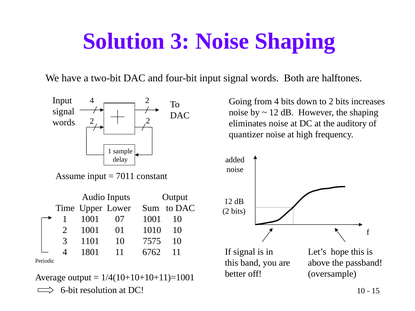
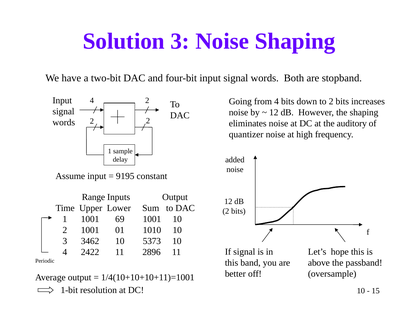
halftones: halftones -> stopband (342, 78)
7011: 7011 -> 9195 (125, 176)
Audio: Audio -> Range (93, 197)
07: 07 -> 69 (120, 219)
1101: 1101 -> 3462 (90, 241)
7575: 7575 -> 5373 (152, 241)
1801: 1801 -> 2422 (90, 252)
6762: 6762 -> 2896 (152, 252)
6-bit: 6-bit -> 1-bit (69, 290)
